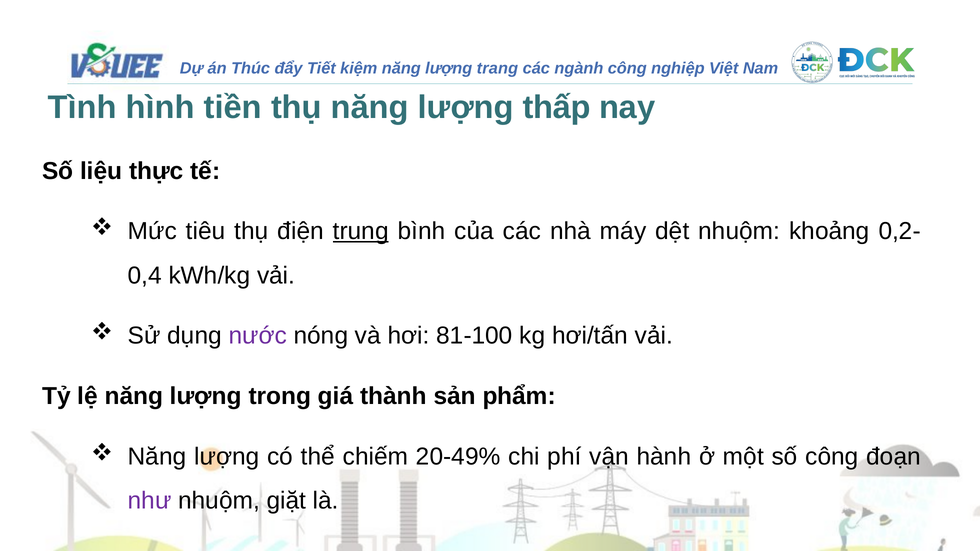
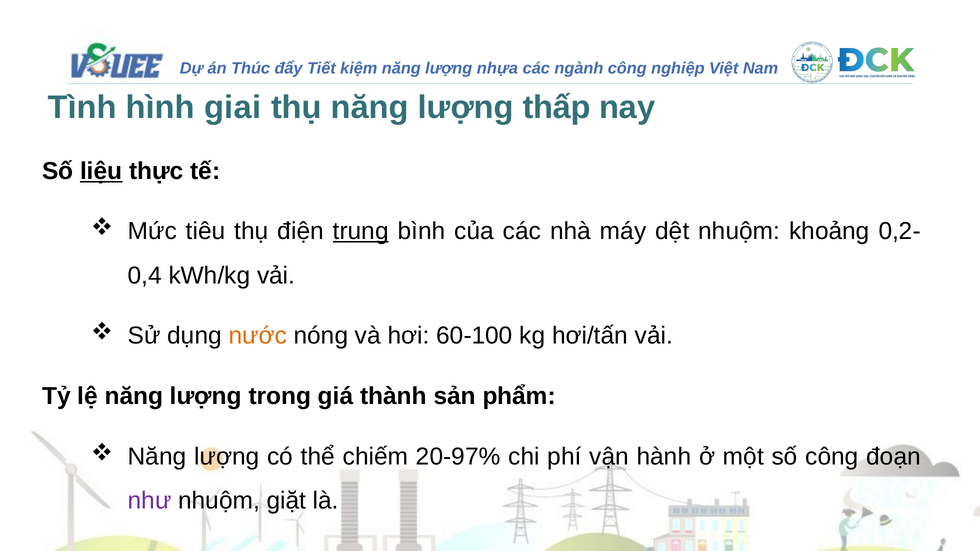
trang: trang -> nhựa (497, 68)
tiền: tiền -> giai (233, 107)
liệu underline: none -> present (101, 171)
nước colour: purple -> orange (258, 336)
81-100: 81-100 -> 60-100 (474, 336)
20-49%: 20-49% -> 20-97% (458, 457)
